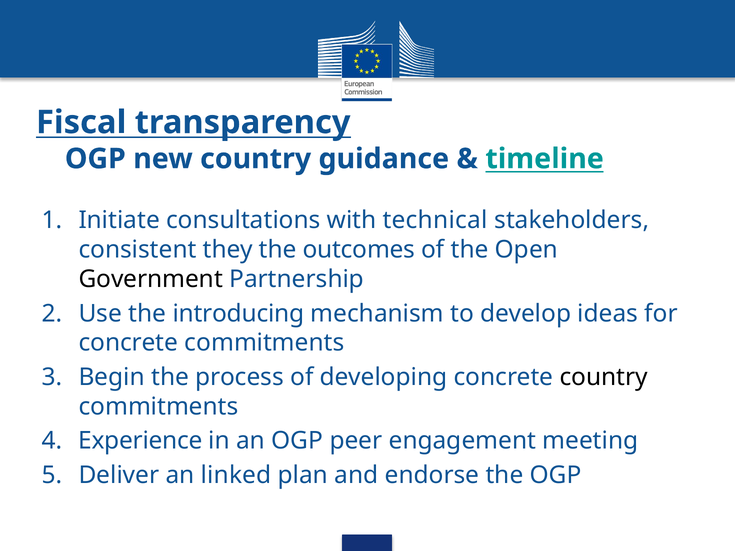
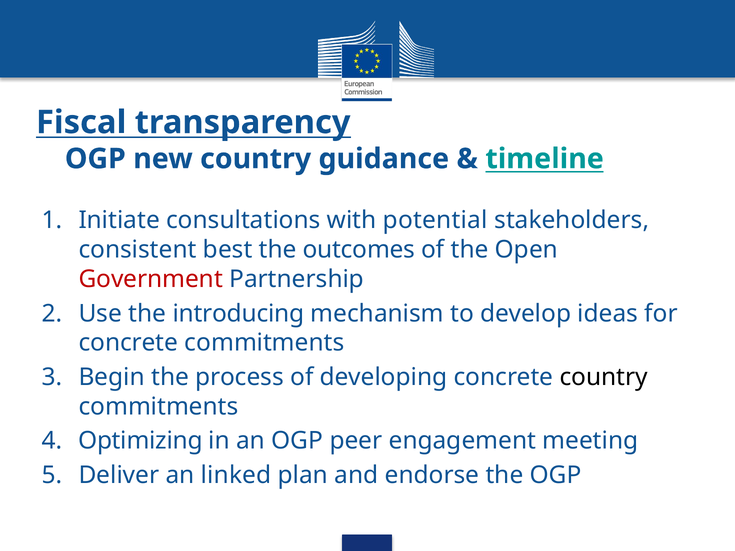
technical: technical -> potential (435, 220)
they: they -> best (228, 250)
Government colour: black -> red (151, 279)
Experience: Experience -> Optimizing (140, 441)
